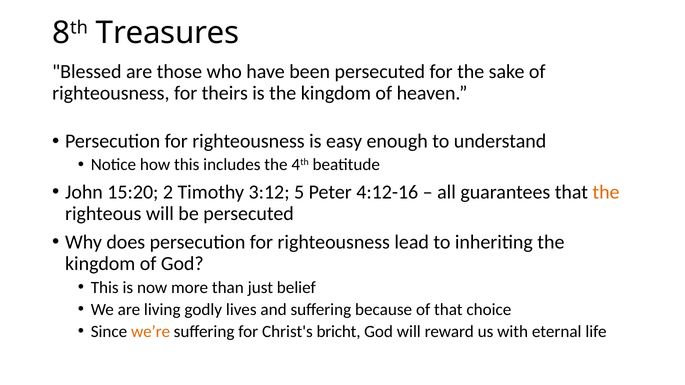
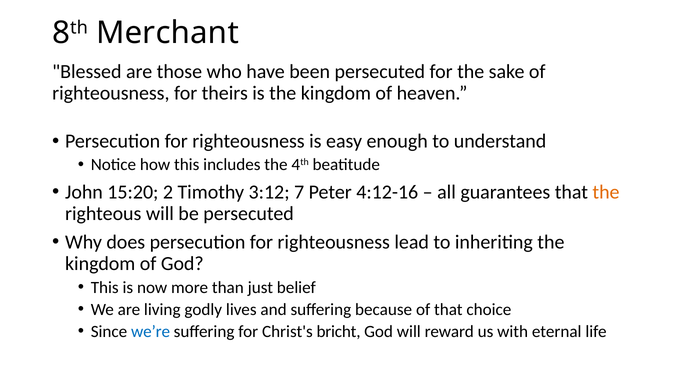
Treasures: Treasures -> Merchant (167, 33)
5: 5 -> 7 (299, 192)
we’re colour: orange -> blue (151, 332)
